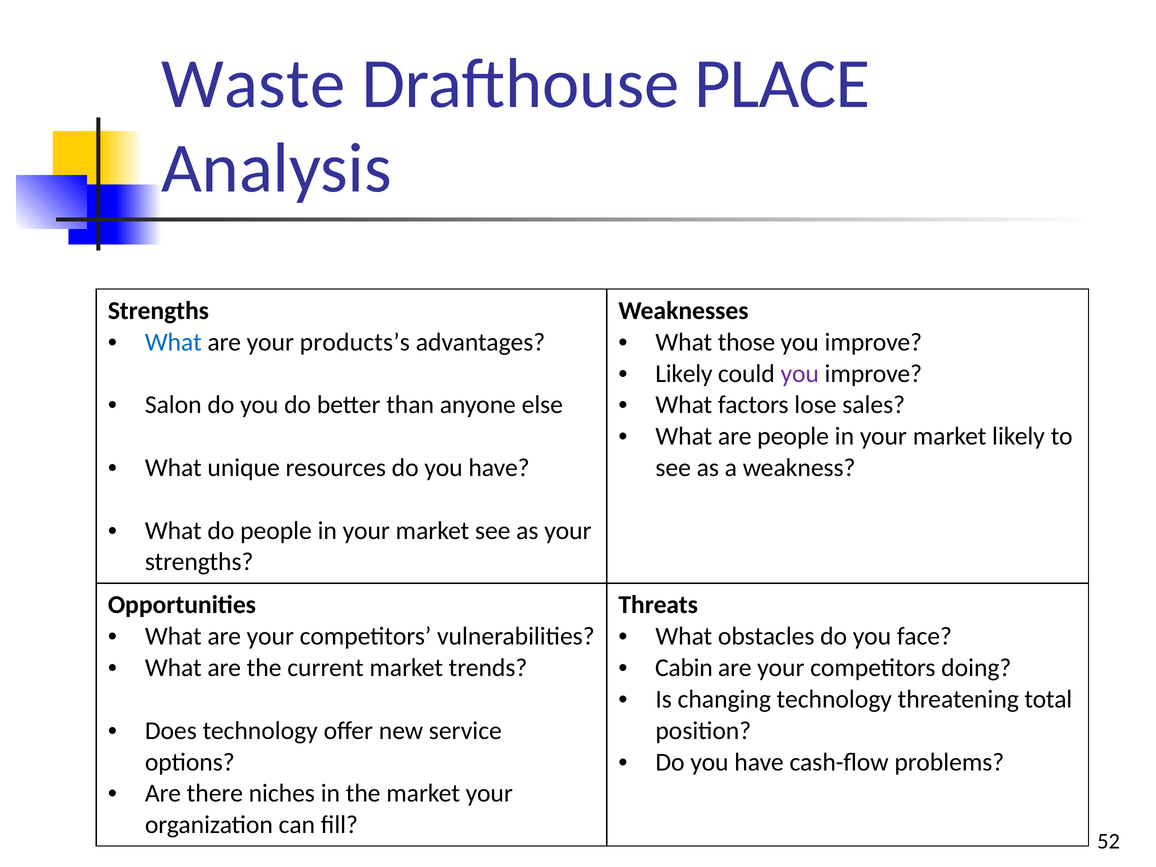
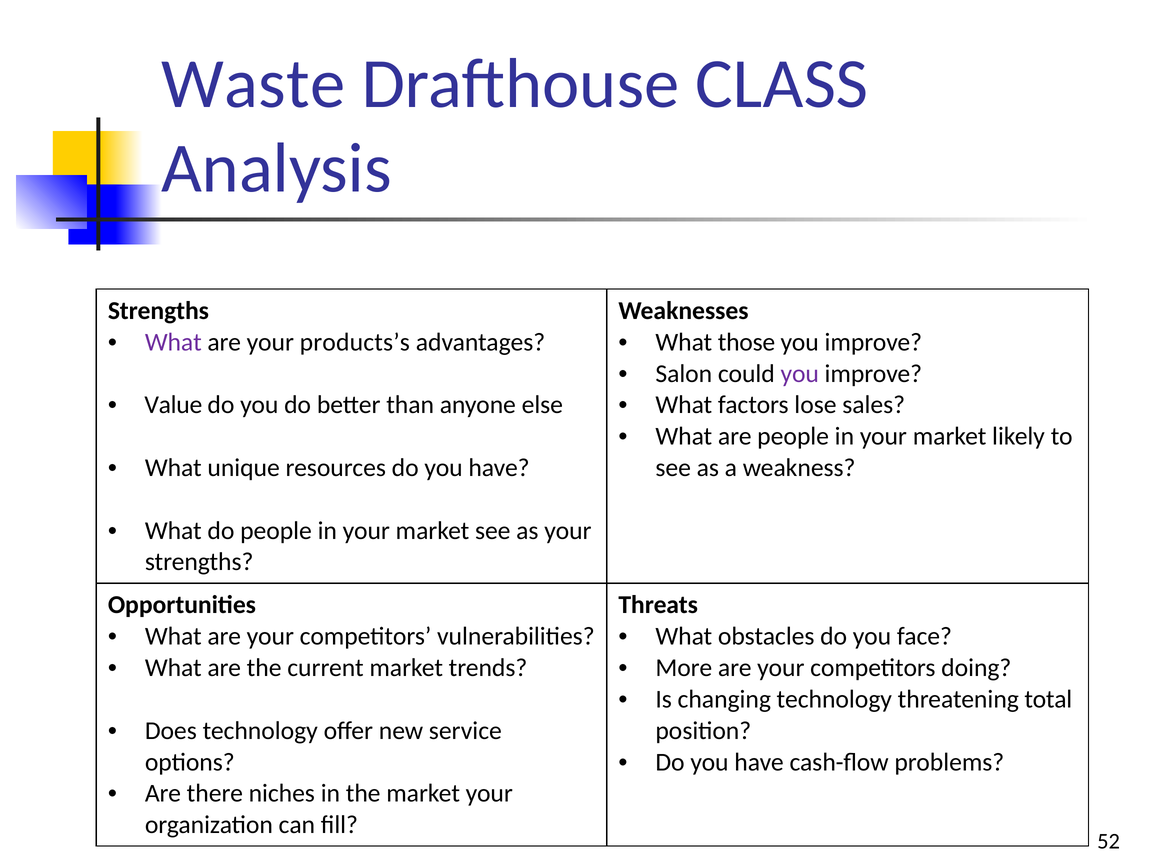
PLACE: PLACE -> CLASS (782, 84)
What colour: blue -> purple (173, 342)
Likely: Likely -> Salon (684, 374)
Salon: Salon -> Value (173, 405)
Cabin: Cabin -> More (684, 668)
